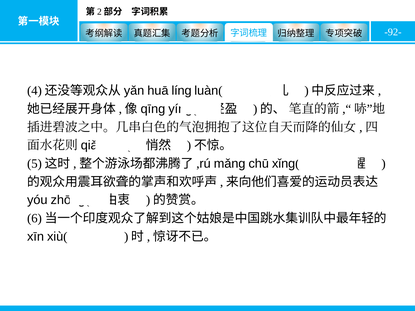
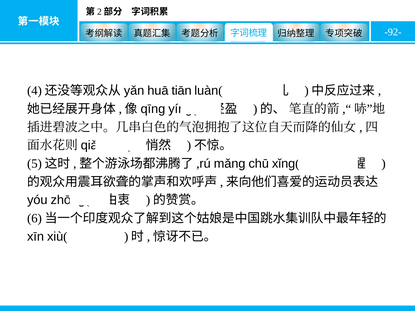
líng: líng -> tiān (182, 91)
